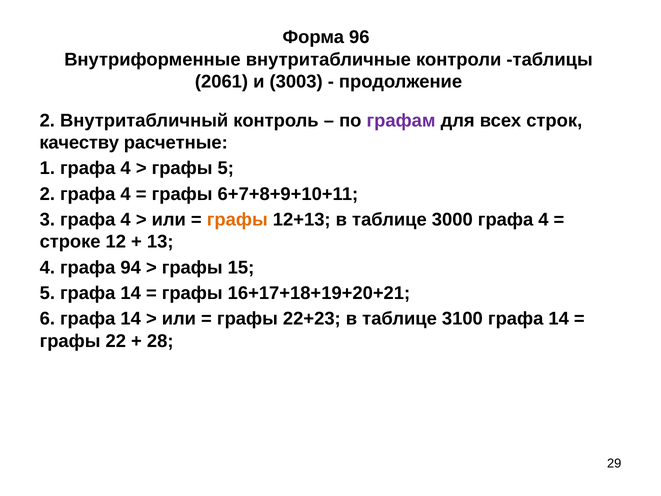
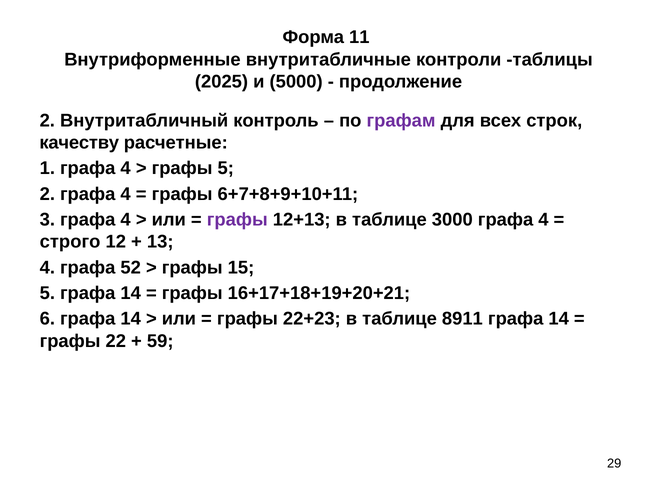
96: 96 -> 11 (359, 37)
2061: 2061 -> 2025 (222, 81)
3003: 3003 -> 5000 (296, 81)
графы colour: orange -> purple (237, 220)
строке: строке -> строго (70, 242)
94: 94 -> 52 (131, 267)
3100: 3100 -> 8911 (462, 319)
28: 28 -> 59 (160, 341)
